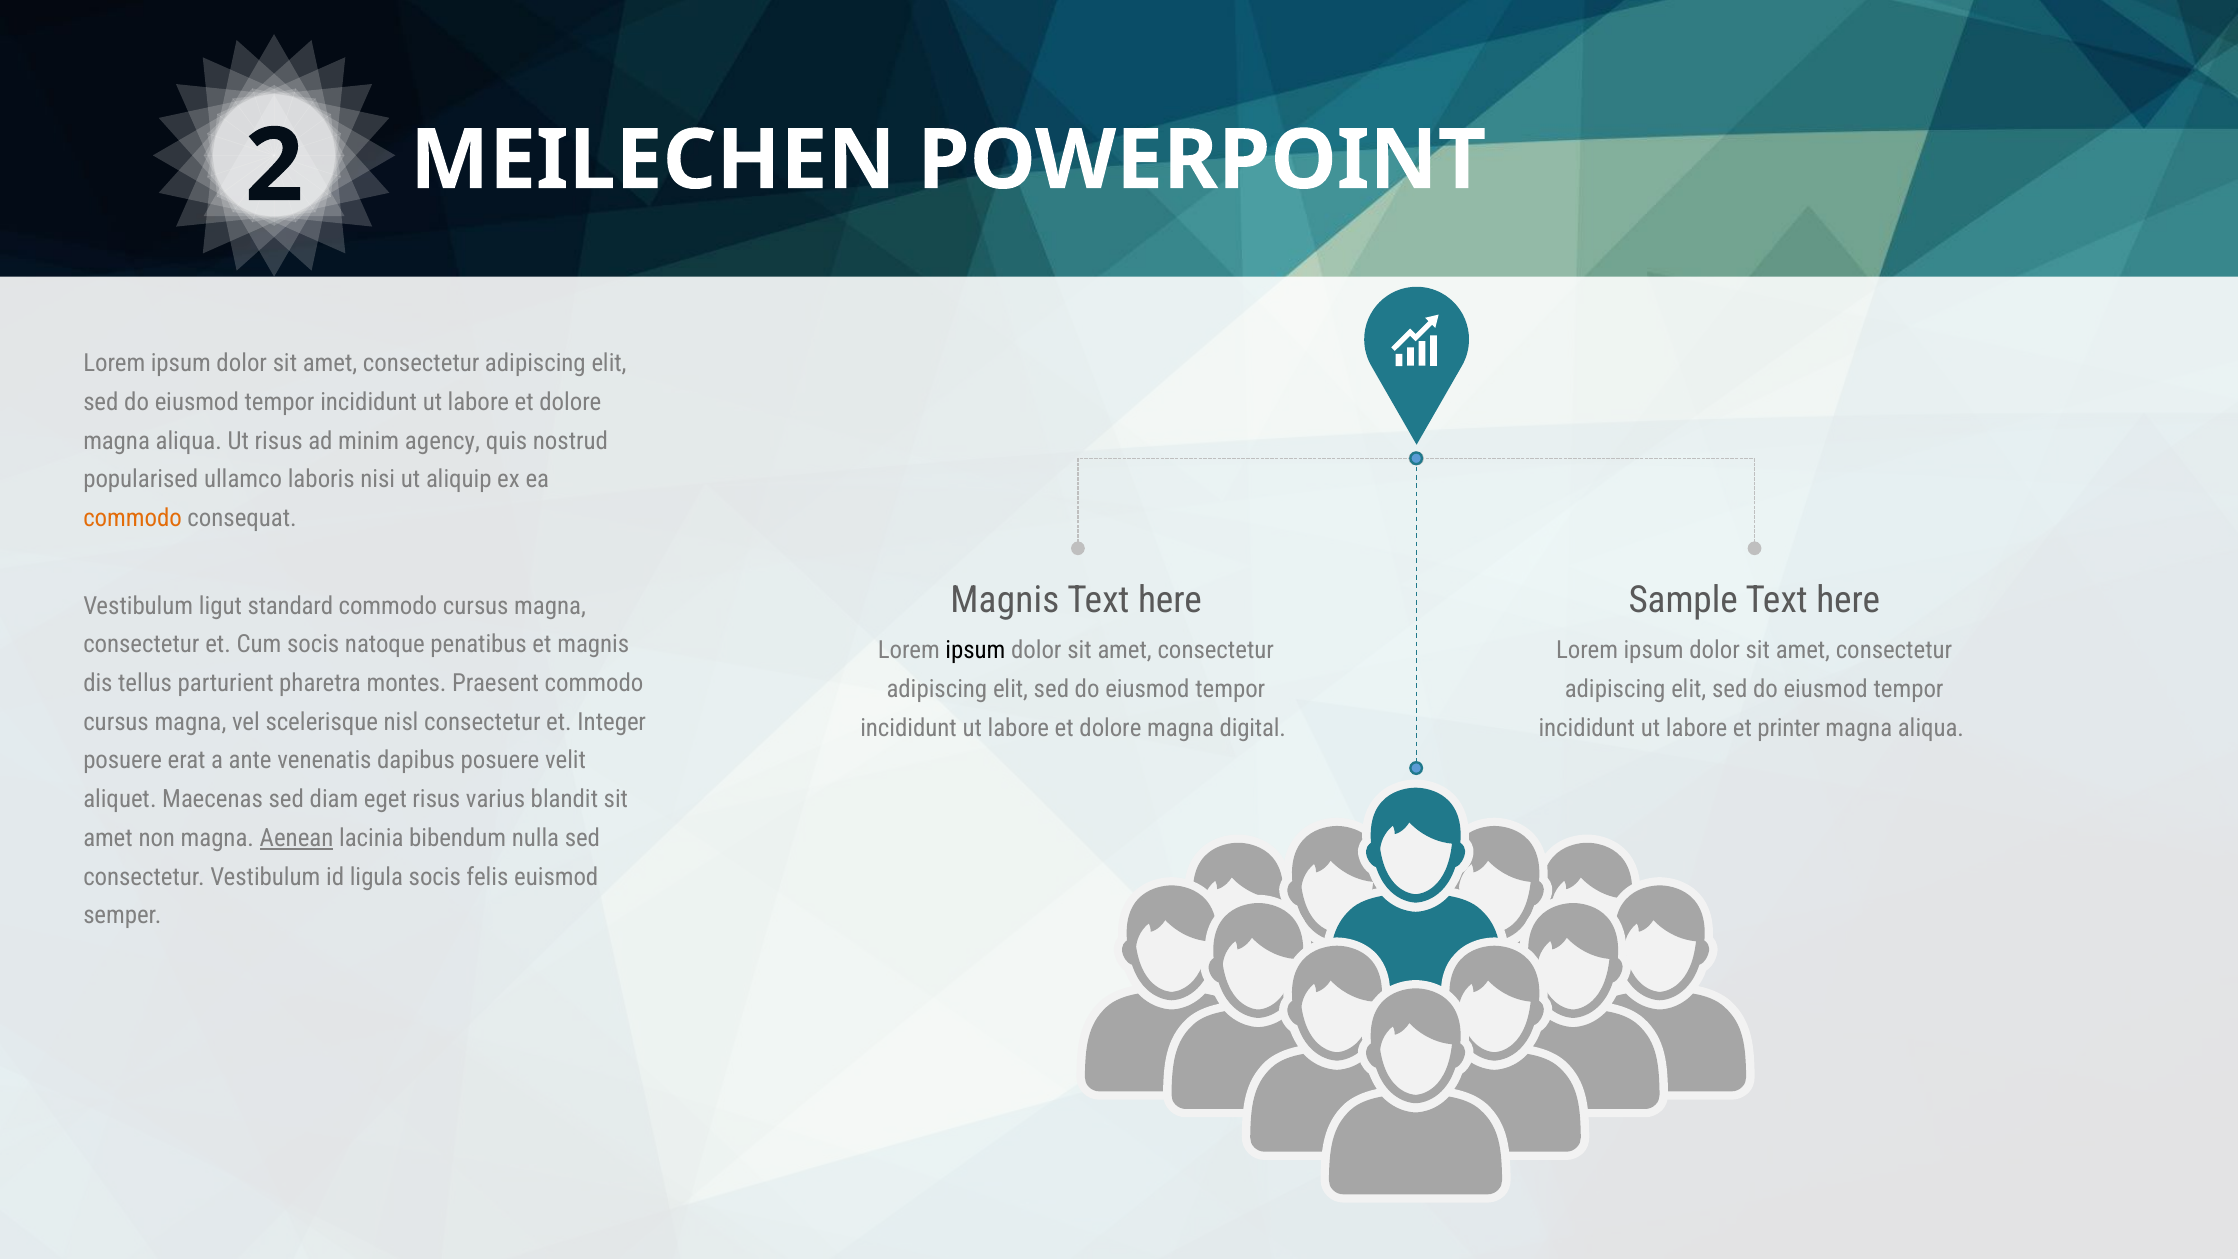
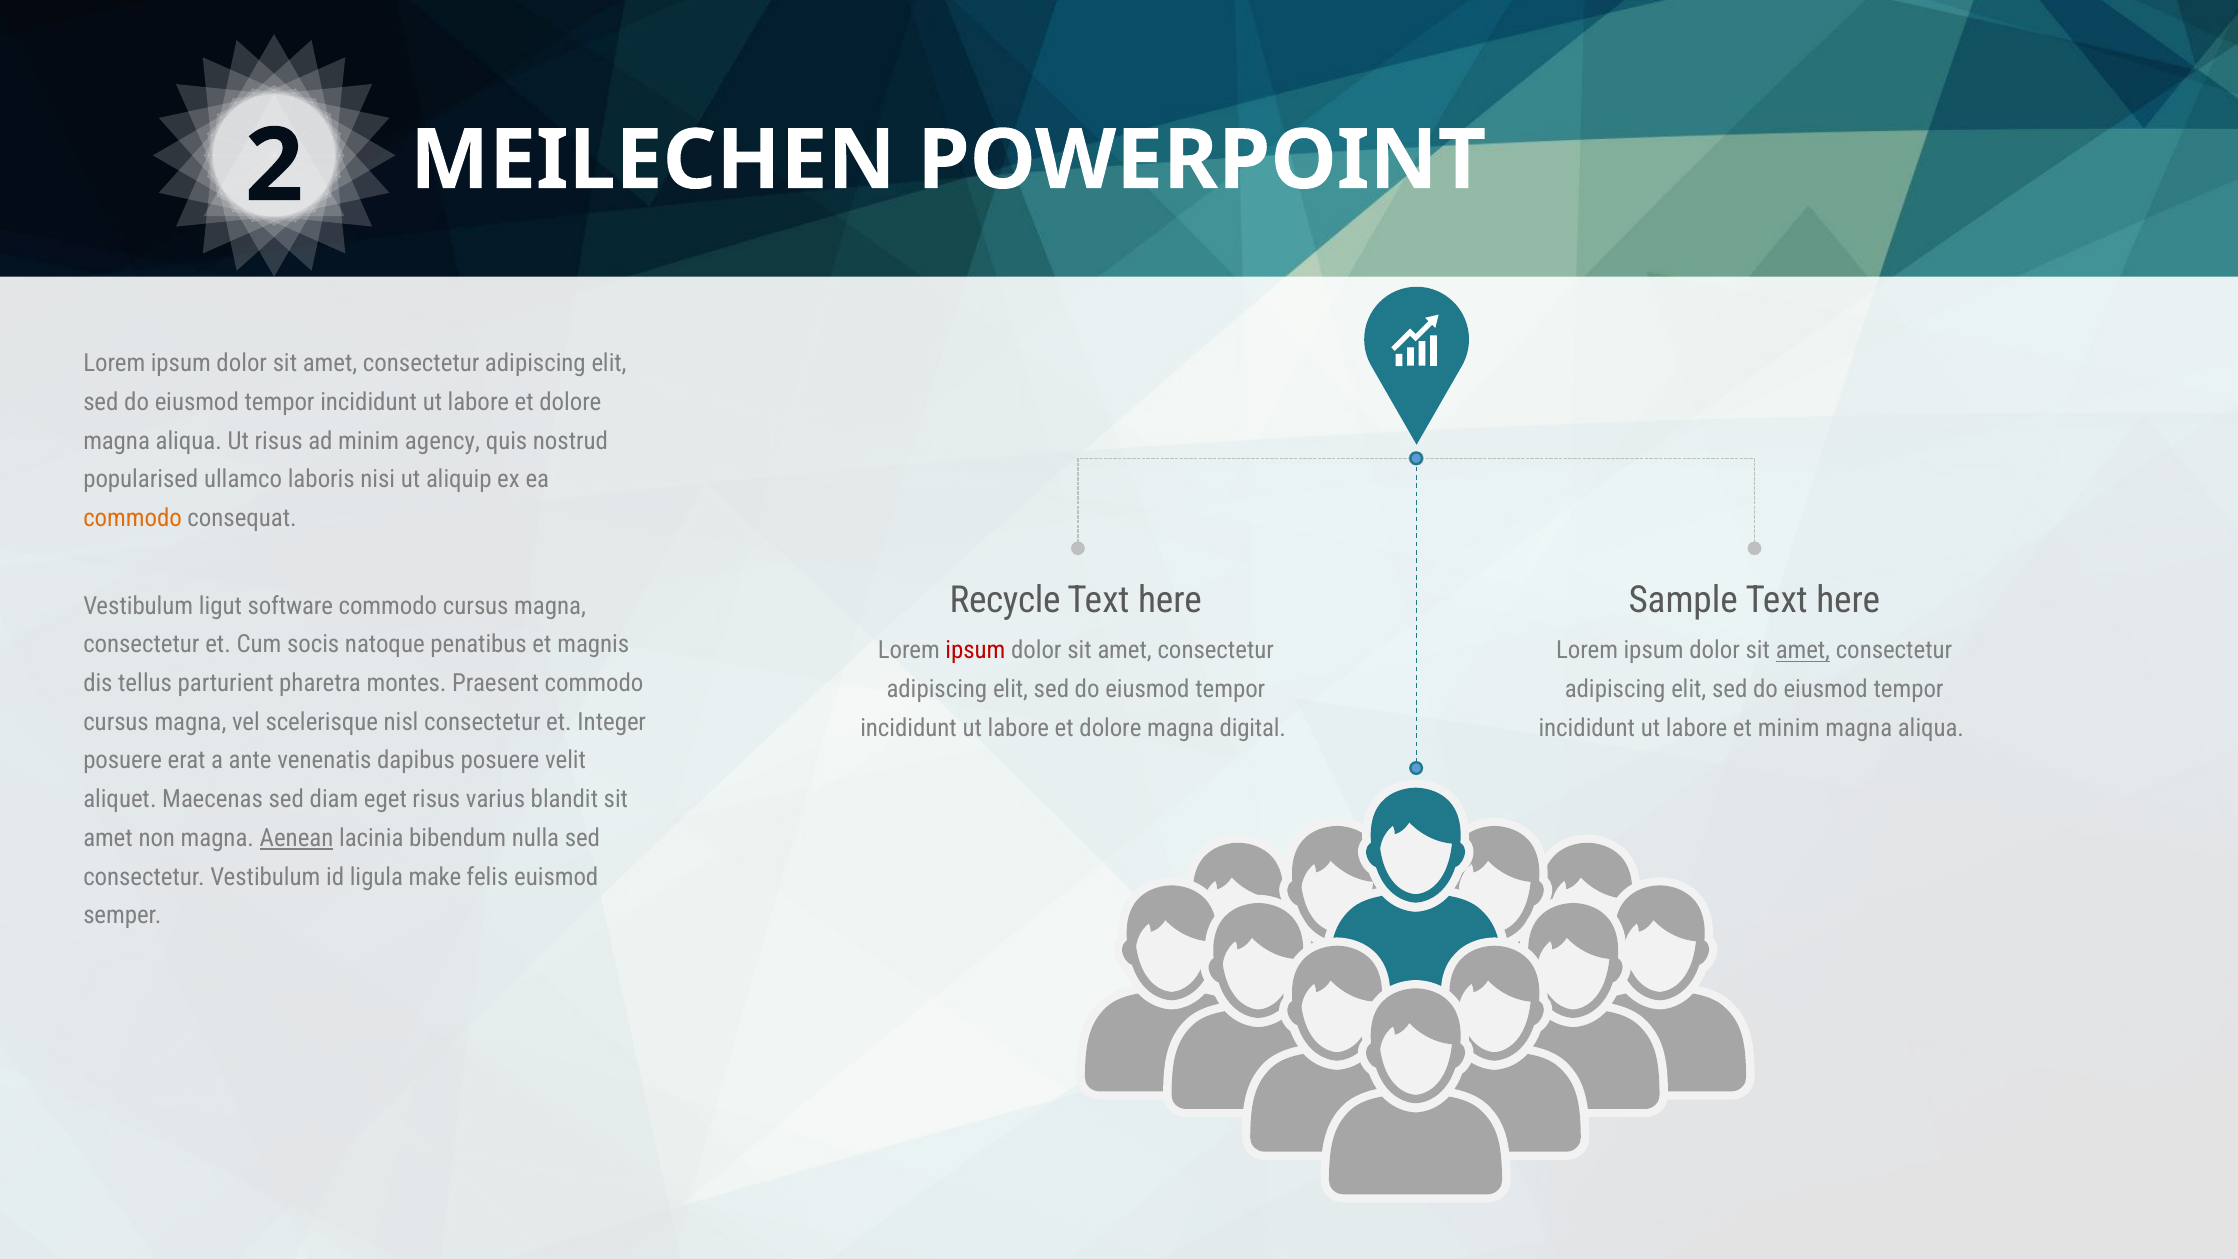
Magnis: Magnis -> Recycle (1005, 600)
standard: standard -> software (290, 606)
ipsum colour: black -> red (975, 650)
amet underline: none -> present (1803, 650)
et printer: printer -> minim (1789, 728)
ligula socis: socis -> make (435, 877)
